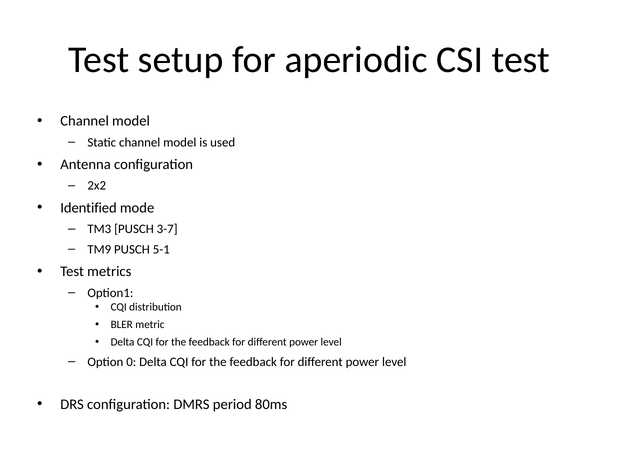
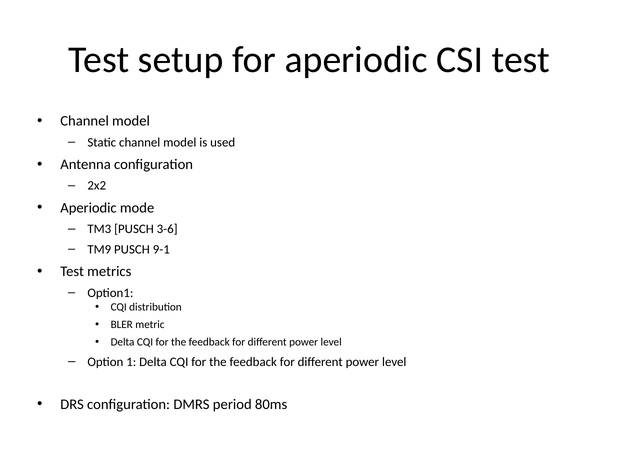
Identified: Identified -> Aperiodic (89, 208)
3-7: 3-7 -> 3-6 (167, 229)
5-1: 5-1 -> 9-1 (161, 250)
0: 0 -> 1 (131, 362)
